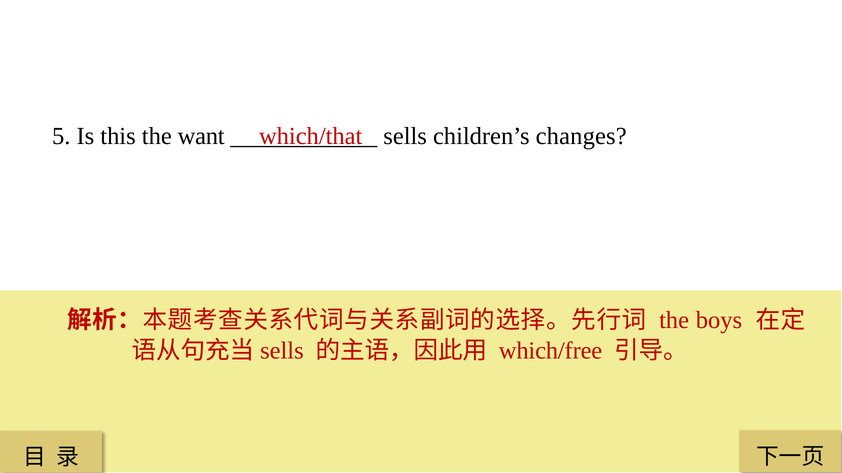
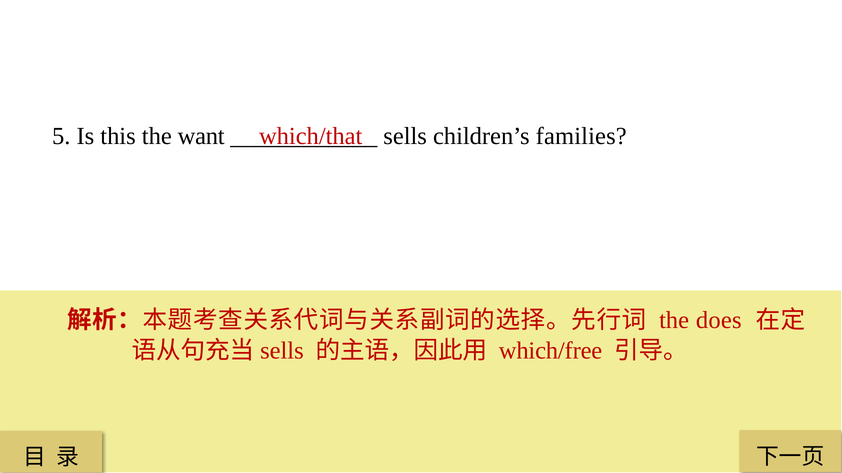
changes: changes -> families (581, 136)
boys: boys -> does (719, 321)
